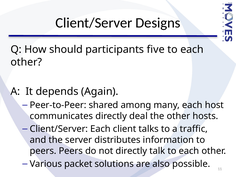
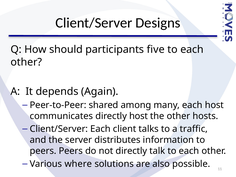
directly deal: deal -> host (139, 116)
packet: packet -> where (78, 164)
